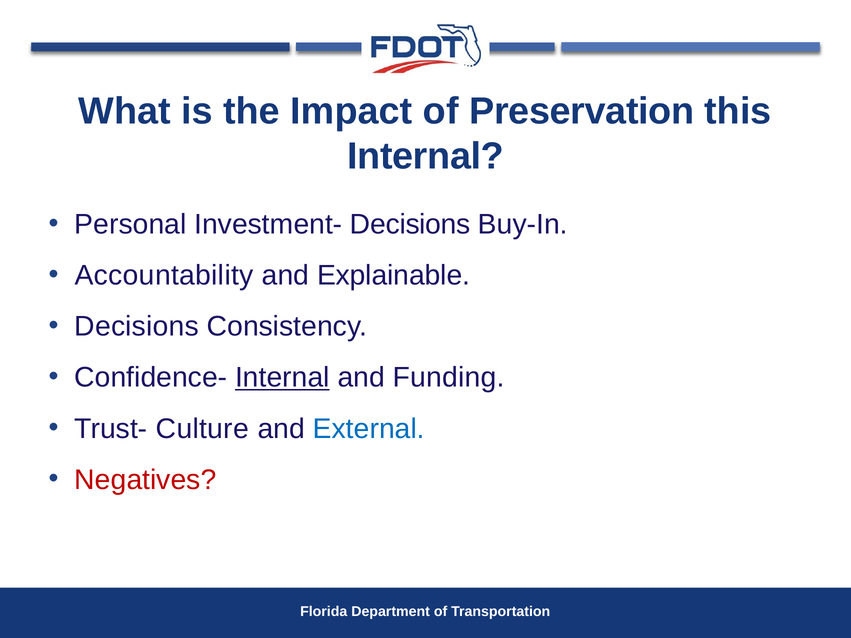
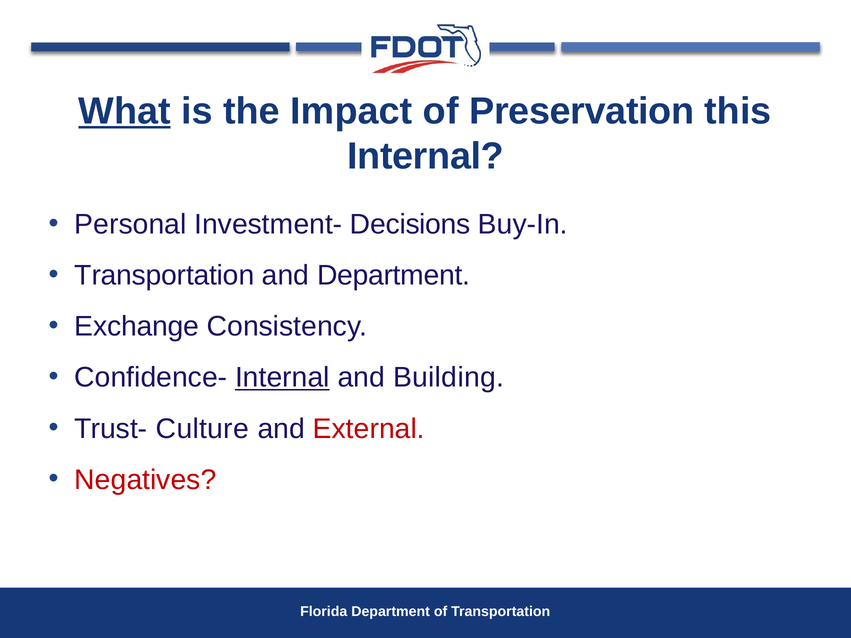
What underline: none -> present (125, 111)
Accountability: Accountability -> Transportation (164, 276)
and Explainable: Explainable -> Department (394, 276)
Decisions: Decisions -> Exchange (137, 327)
Funding: Funding -> Building (449, 378)
External colour: blue -> red (369, 429)
